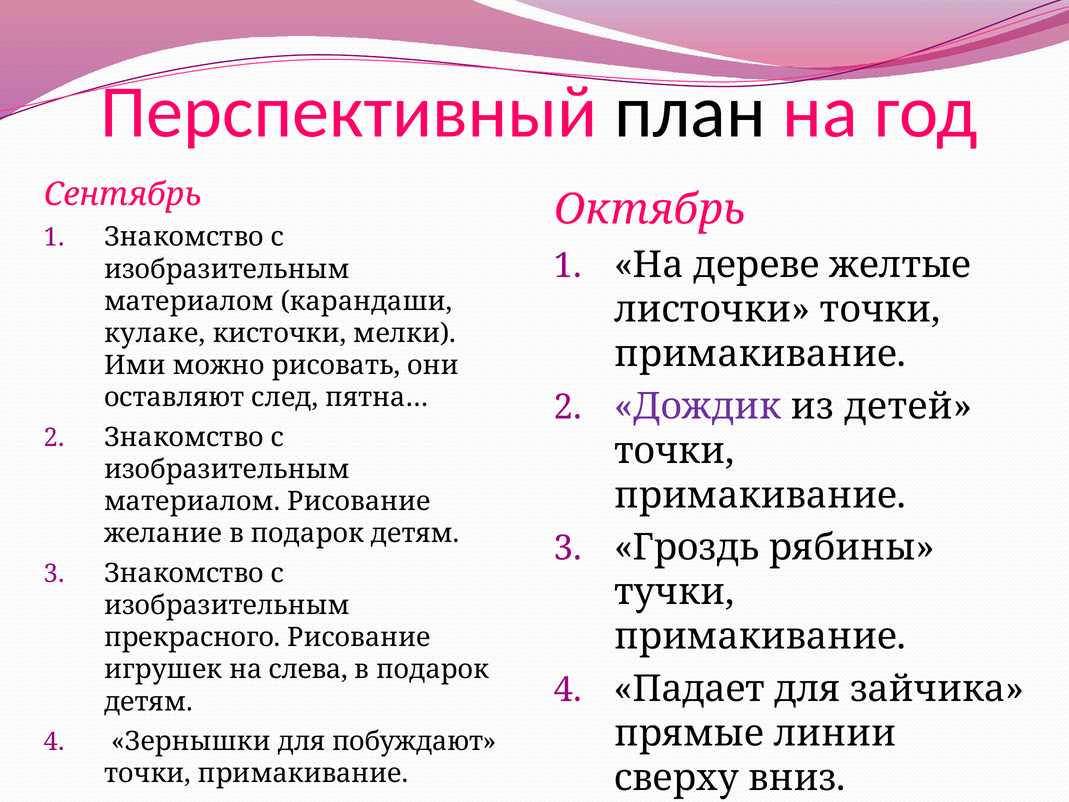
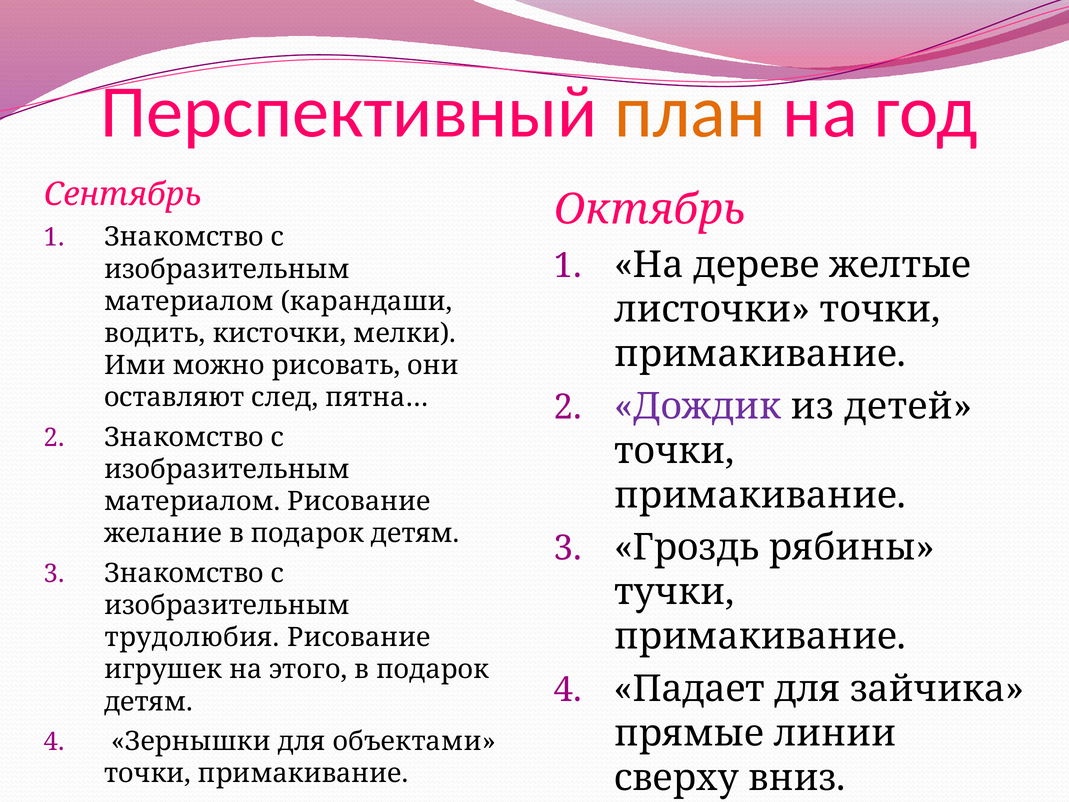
план colour: black -> orange (690, 112)
кулаке: кулаке -> водить (155, 333)
прекрасного: прекрасного -> трудолюбия (192, 637)
слева: слева -> этого (308, 669)
побуждают: побуждают -> объектами (414, 741)
